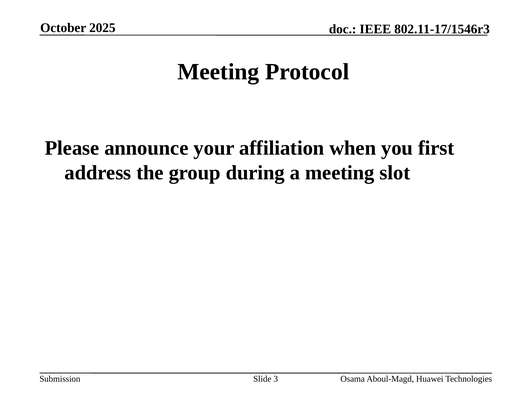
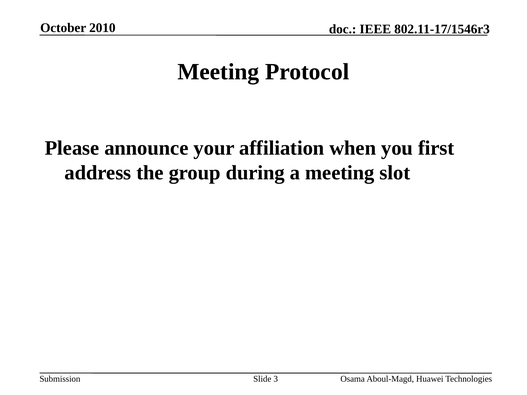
2025: 2025 -> 2010 (102, 28)
